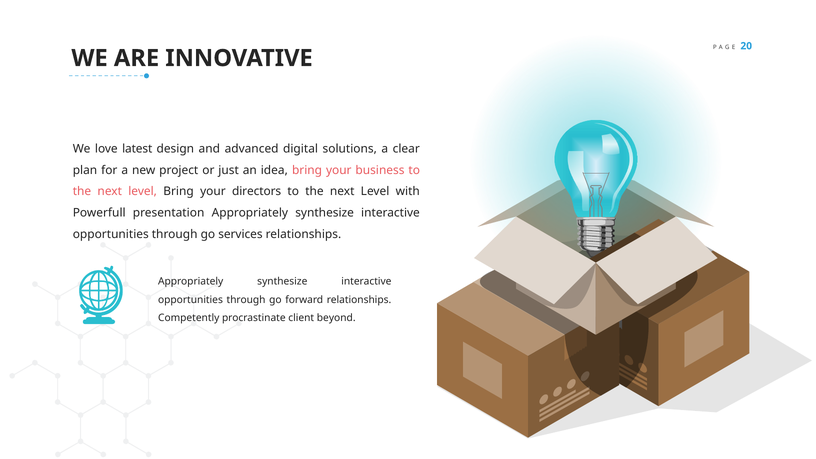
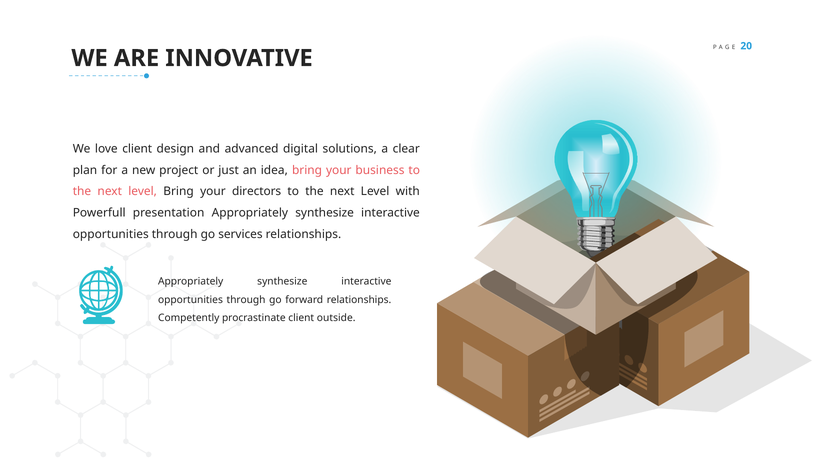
love latest: latest -> client (137, 149)
beyond: beyond -> outside (336, 318)
